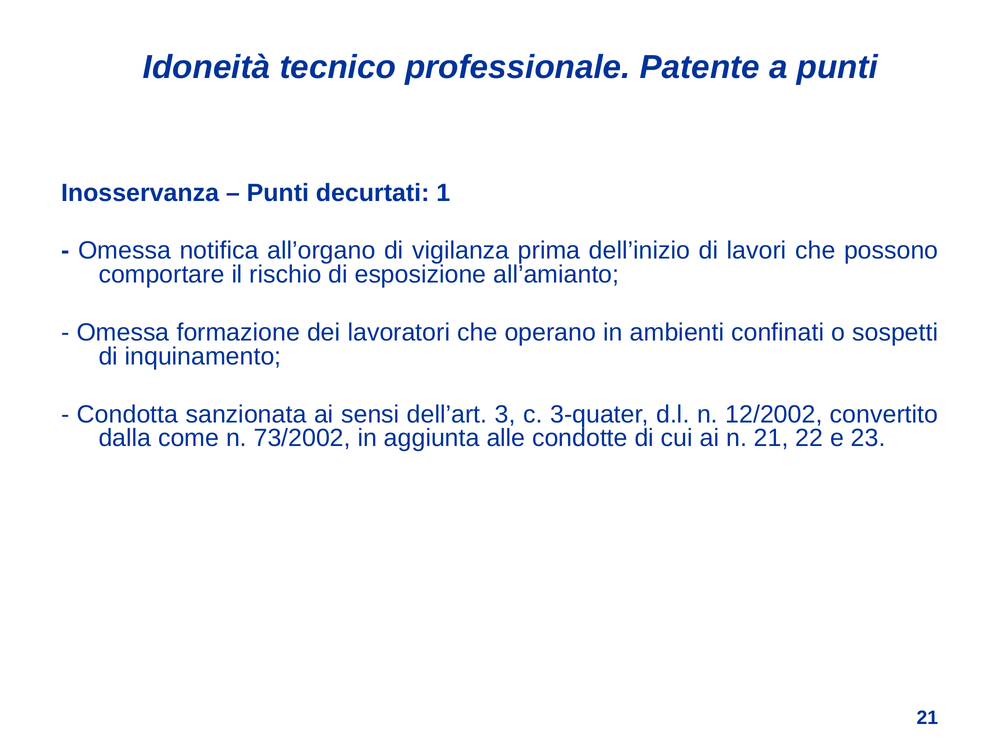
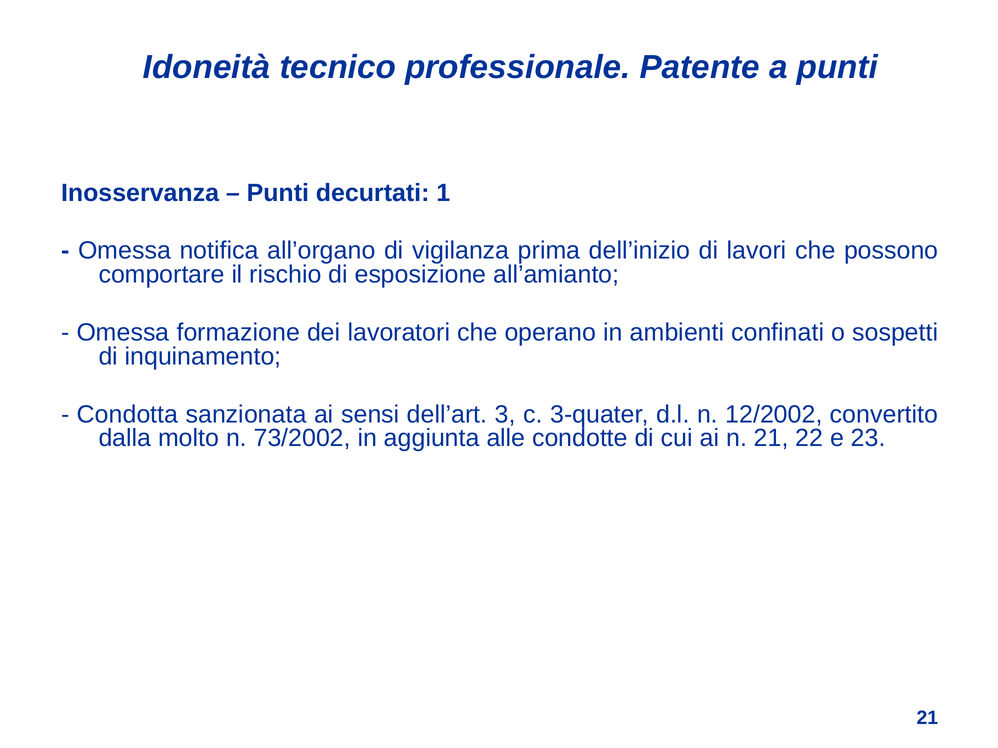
come: come -> molto (189, 439)
